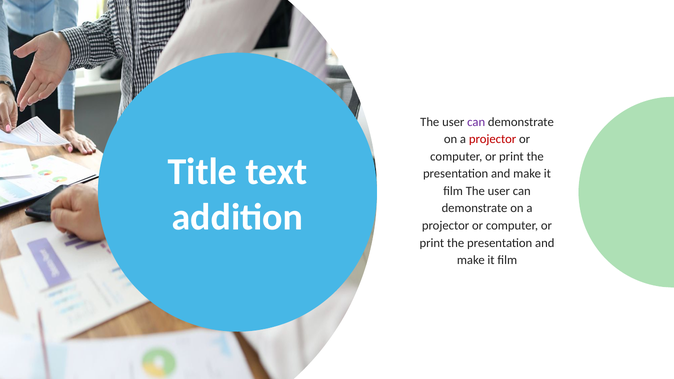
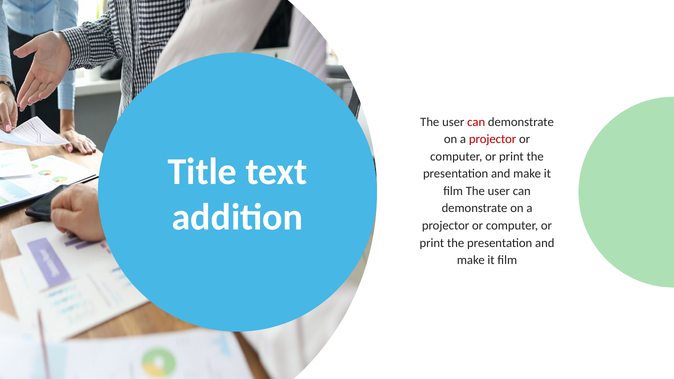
can colour: purple -> red (476, 122)
